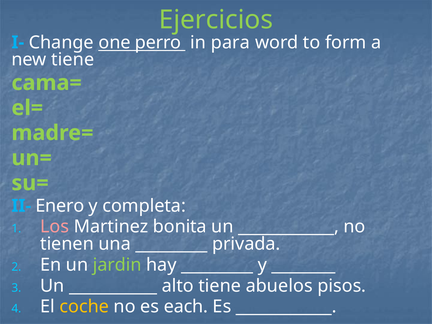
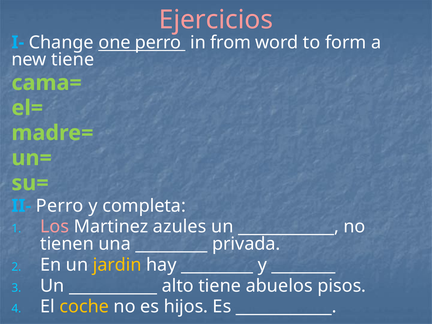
Ejercicios colour: light green -> pink (216, 20)
para: para -> from (231, 42)
II- Enero: Enero -> Perro (60, 206)
bonita: bonita -> azules (180, 227)
jardin colour: light green -> yellow (117, 265)
each: each -> hijos (186, 307)
